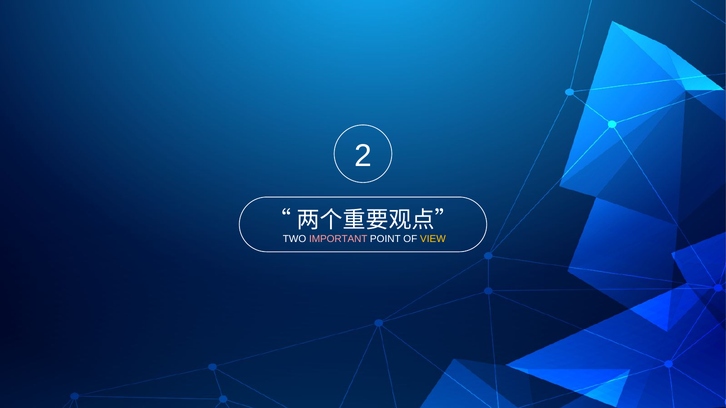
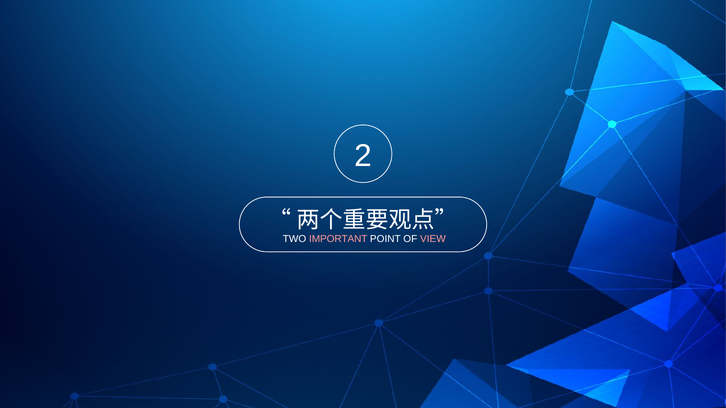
VIEW colour: yellow -> pink (433, 239)
